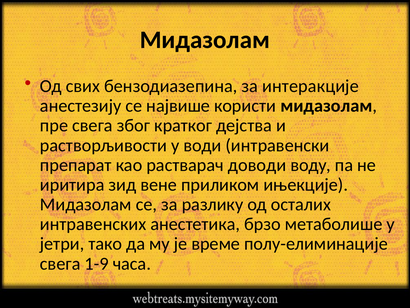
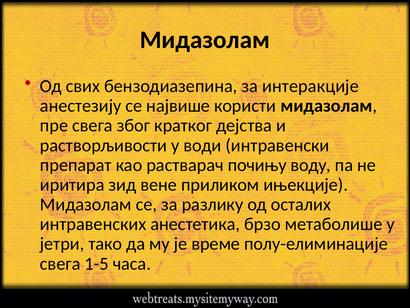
доводи: доводи -> почињу (257, 165)
1-9: 1-9 -> 1-5 (97, 263)
